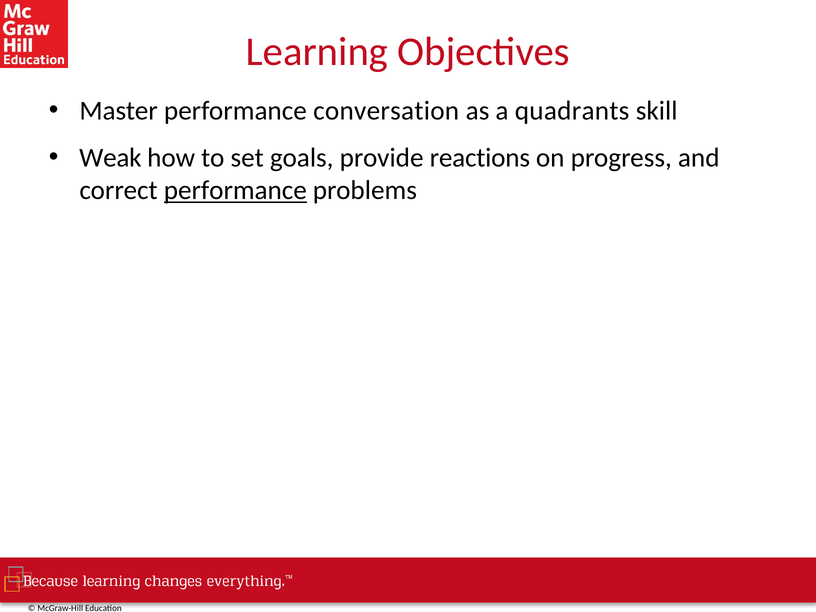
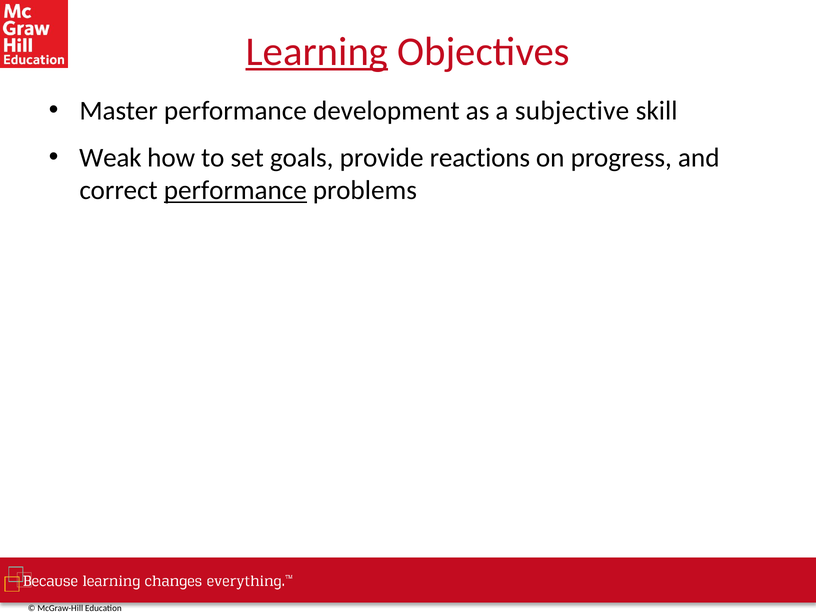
Learning underline: none -> present (317, 52)
conversation: conversation -> development (386, 111)
quadrants: quadrants -> subjective (572, 111)
